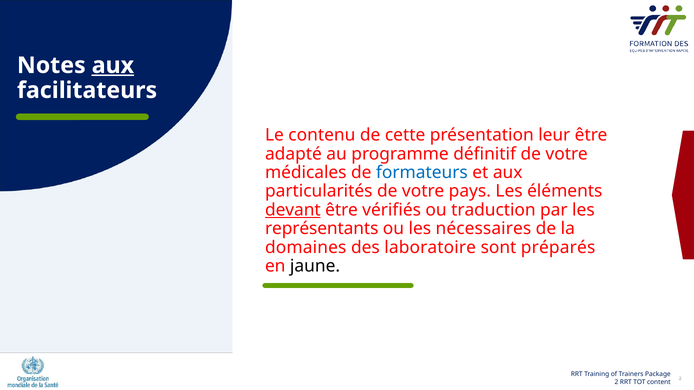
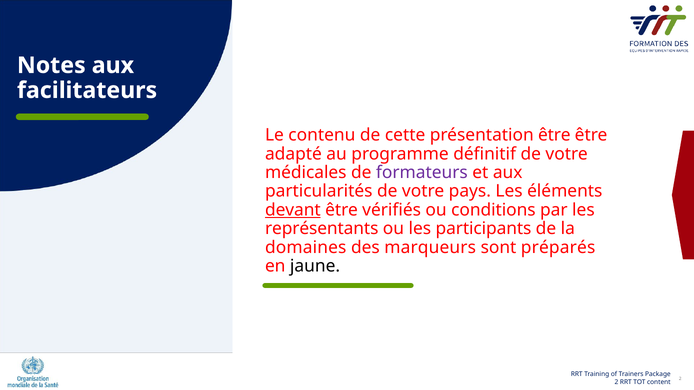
aux underline: present -> none (113, 65)
présentation leur: leur -> être (554, 135)
formateurs colour: blue -> purple (422, 173)
traduction: traduction -> conditions (493, 210)
nécessaires: nécessaires -> participants (484, 229)
laboratoire: laboratoire -> marqueurs (430, 248)
